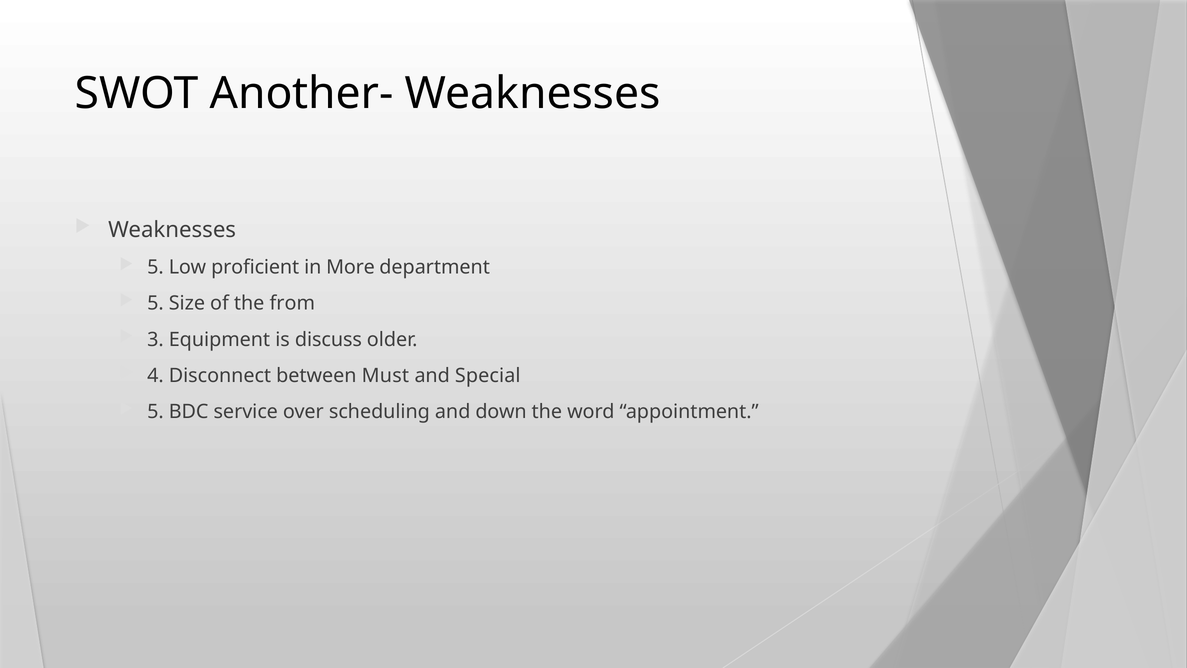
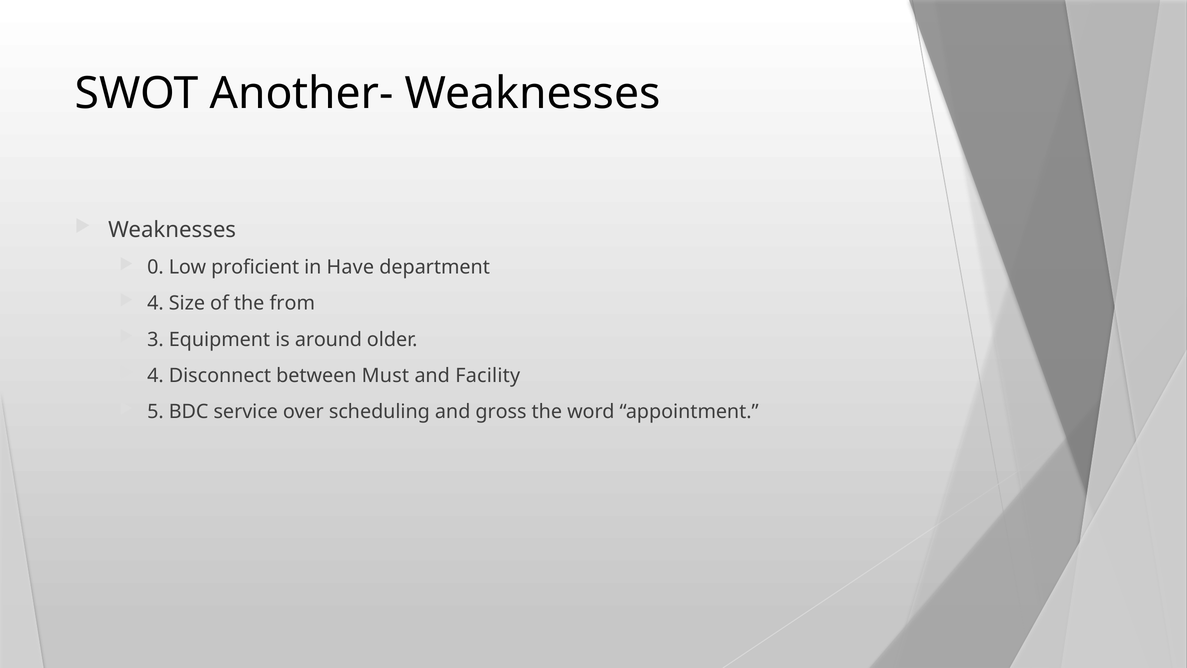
5: 5 -> 0 (155, 267)
More: More -> Have (350, 267)
5: 5 -> 4 (155, 303)
discuss: discuss -> around (328, 339)
Special: Special -> Facility (488, 375)
down: down -> gross (501, 412)
